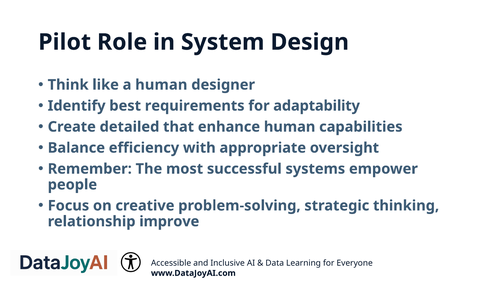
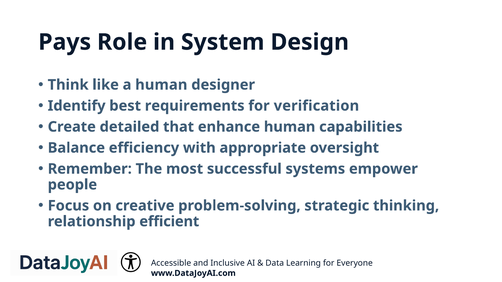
Pilot: Pilot -> Pays (65, 42)
adaptability: adaptability -> verification (316, 106)
improve: improve -> efficient (169, 222)
